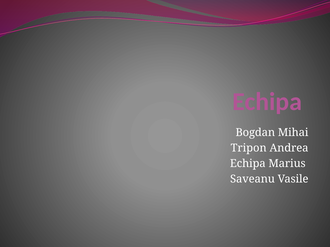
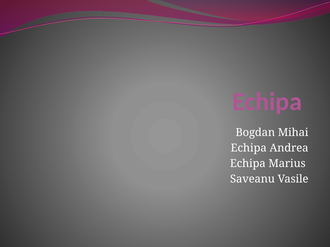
Tripon: Tripon -> Echipa (249, 148)
